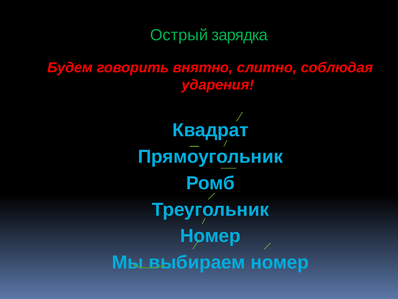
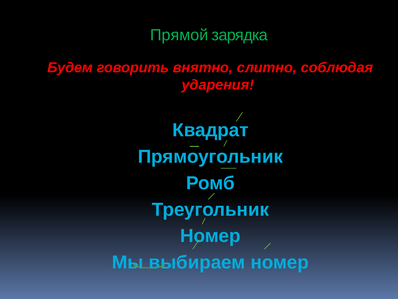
Острый: Острый -> Прямой (179, 35)
